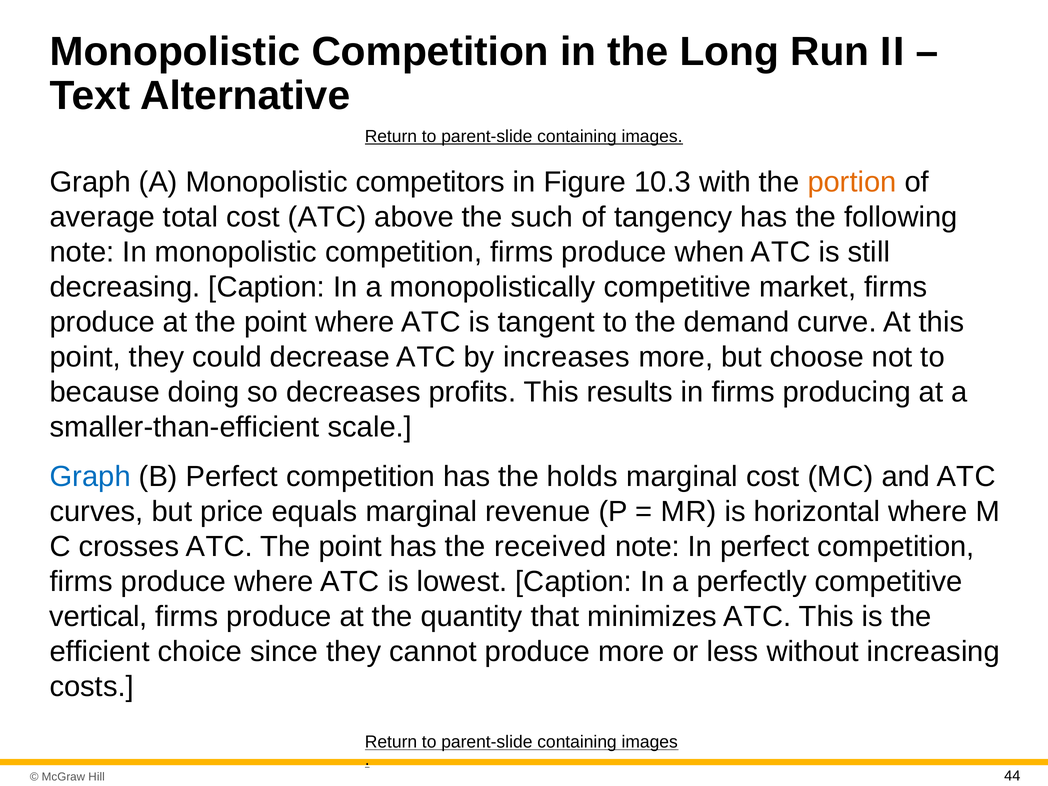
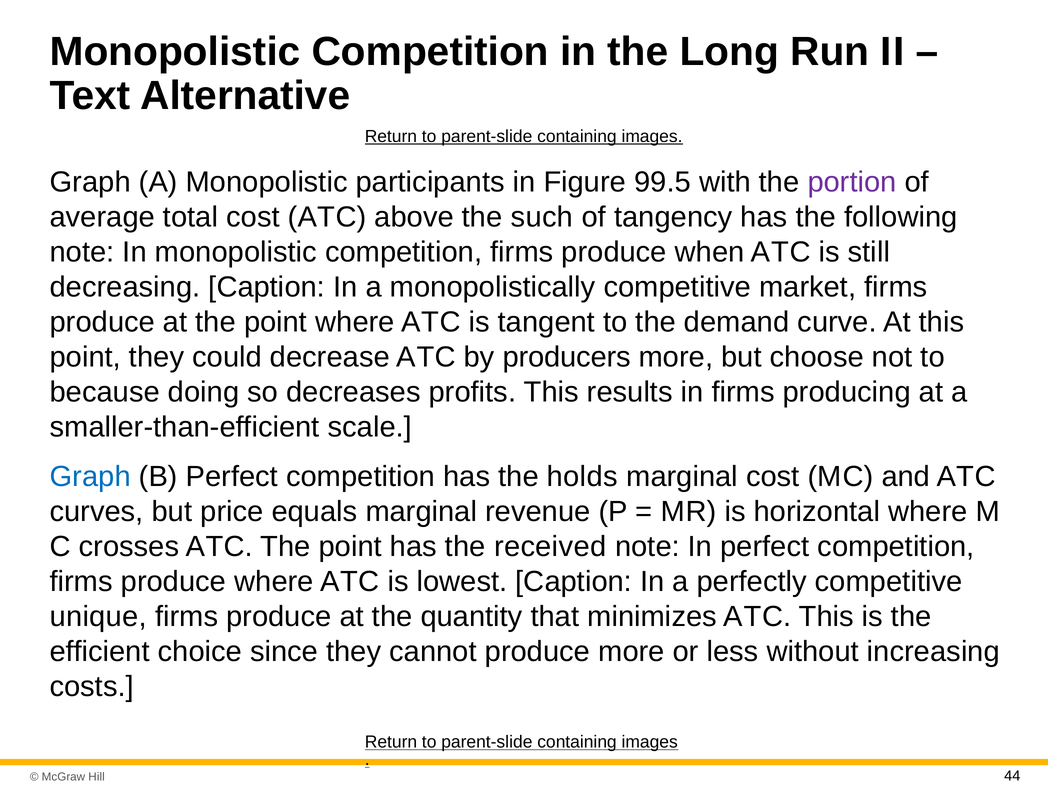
competitors: competitors -> participants (430, 182)
10.3: 10.3 -> 99.5 (663, 182)
portion colour: orange -> purple (852, 182)
increases: increases -> producers (567, 357)
vertical: vertical -> unique (98, 616)
